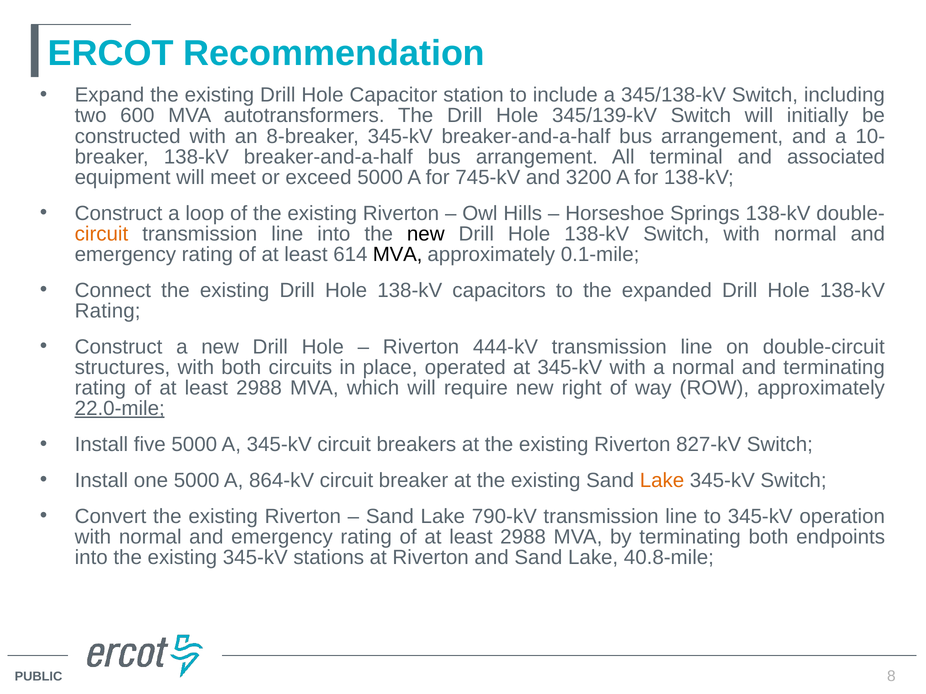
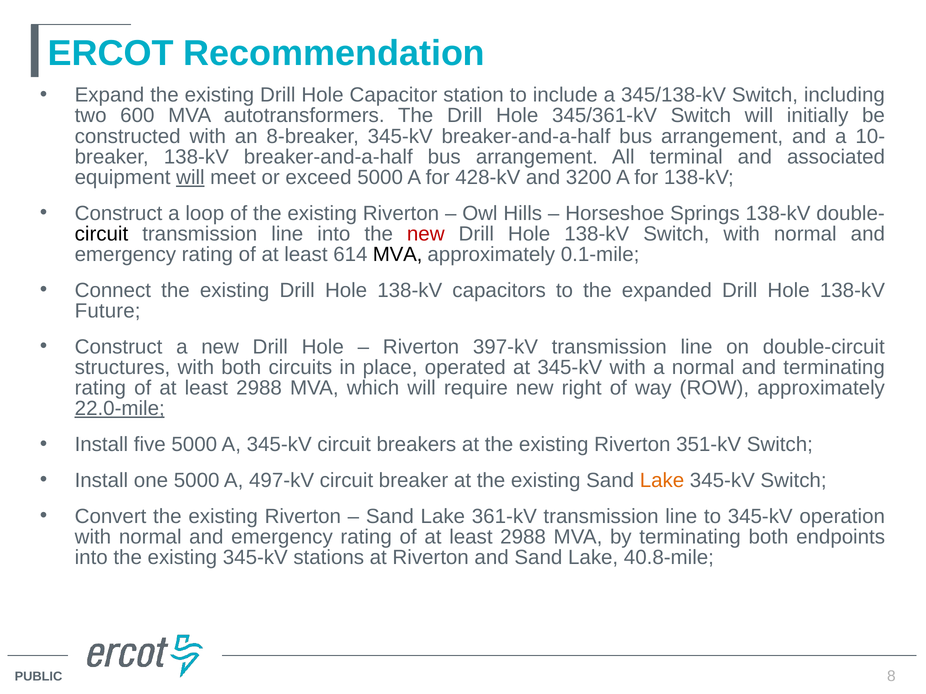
345/139-kV: 345/139-kV -> 345/361-kV (605, 116)
will underline: none -> present (190, 177)
745-kV: 745-kV -> 428-kV (488, 177)
circuit colour: orange -> black (101, 234)
new colour: black -> red (426, 234)
Rating: Rating -> Future (108, 311)
444-kV: 444-kV -> 397-kV (505, 347)
827-kV: 827-kV -> 351-kV (709, 445)
864-kV: 864-kV -> 497-kV (282, 481)
790-kV: 790-kV -> 361-kV (504, 517)
